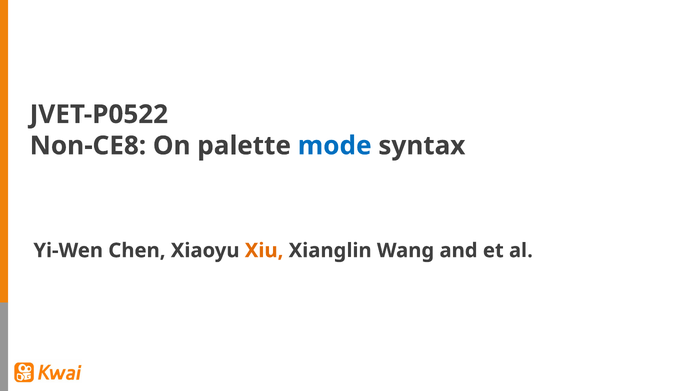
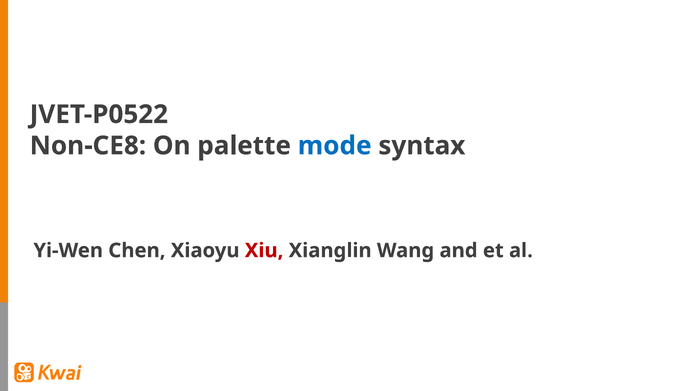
Xiu colour: orange -> red (264, 251)
